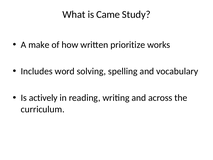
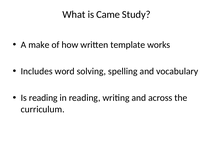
prioritize: prioritize -> template (128, 45)
Is actively: actively -> reading (43, 98)
